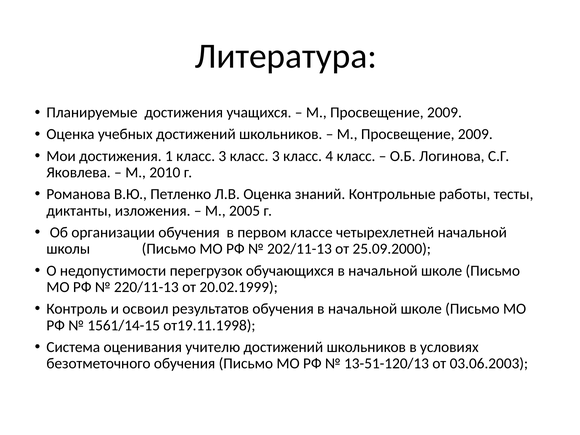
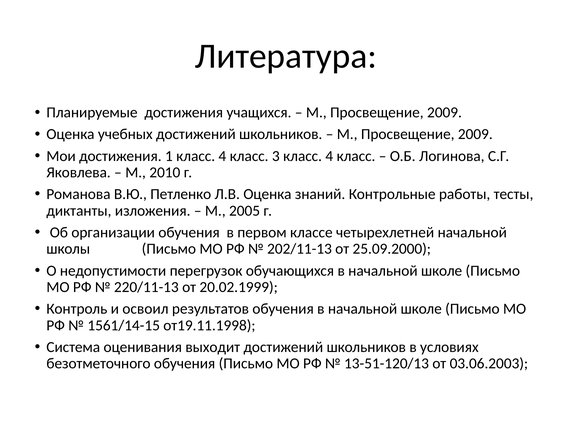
1 класс 3: 3 -> 4 (222, 156)
учителю: учителю -> выходит (213, 347)
